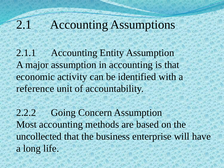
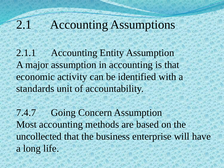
reference: reference -> standards (35, 89)
2.2.2: 2.2.2 -> 7.4.7 (26, 113)
